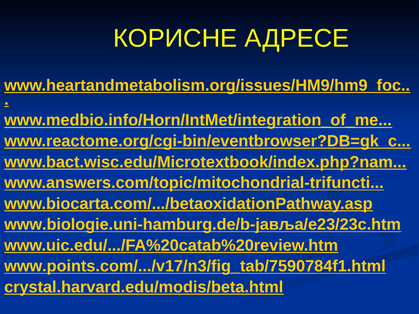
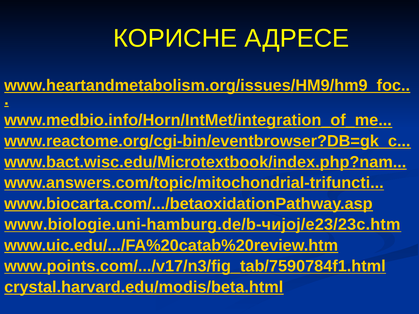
www.biologie.uni-hamburg.de/b-јавља/e23/23c.htm: www.biologie.uni-hamburg.de/b-јавља/e23/23c.htm -> www.biologie.uni-hamburg.de/b-чијој/e23/23c.htm (202, 225)
